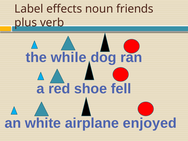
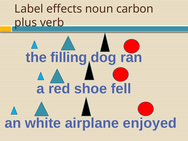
friends: friends -> carbon (135, 9)
while: while -> filling (69, 57)
